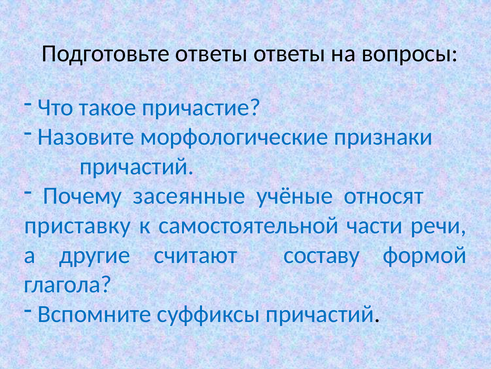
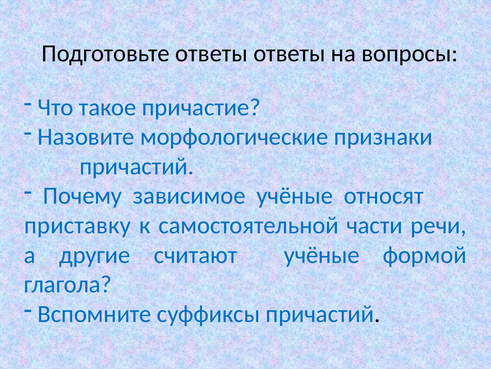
засеянные: засеянные -> зависимое (189, 195)
считают составу: составу -> учёные (322, 254)
